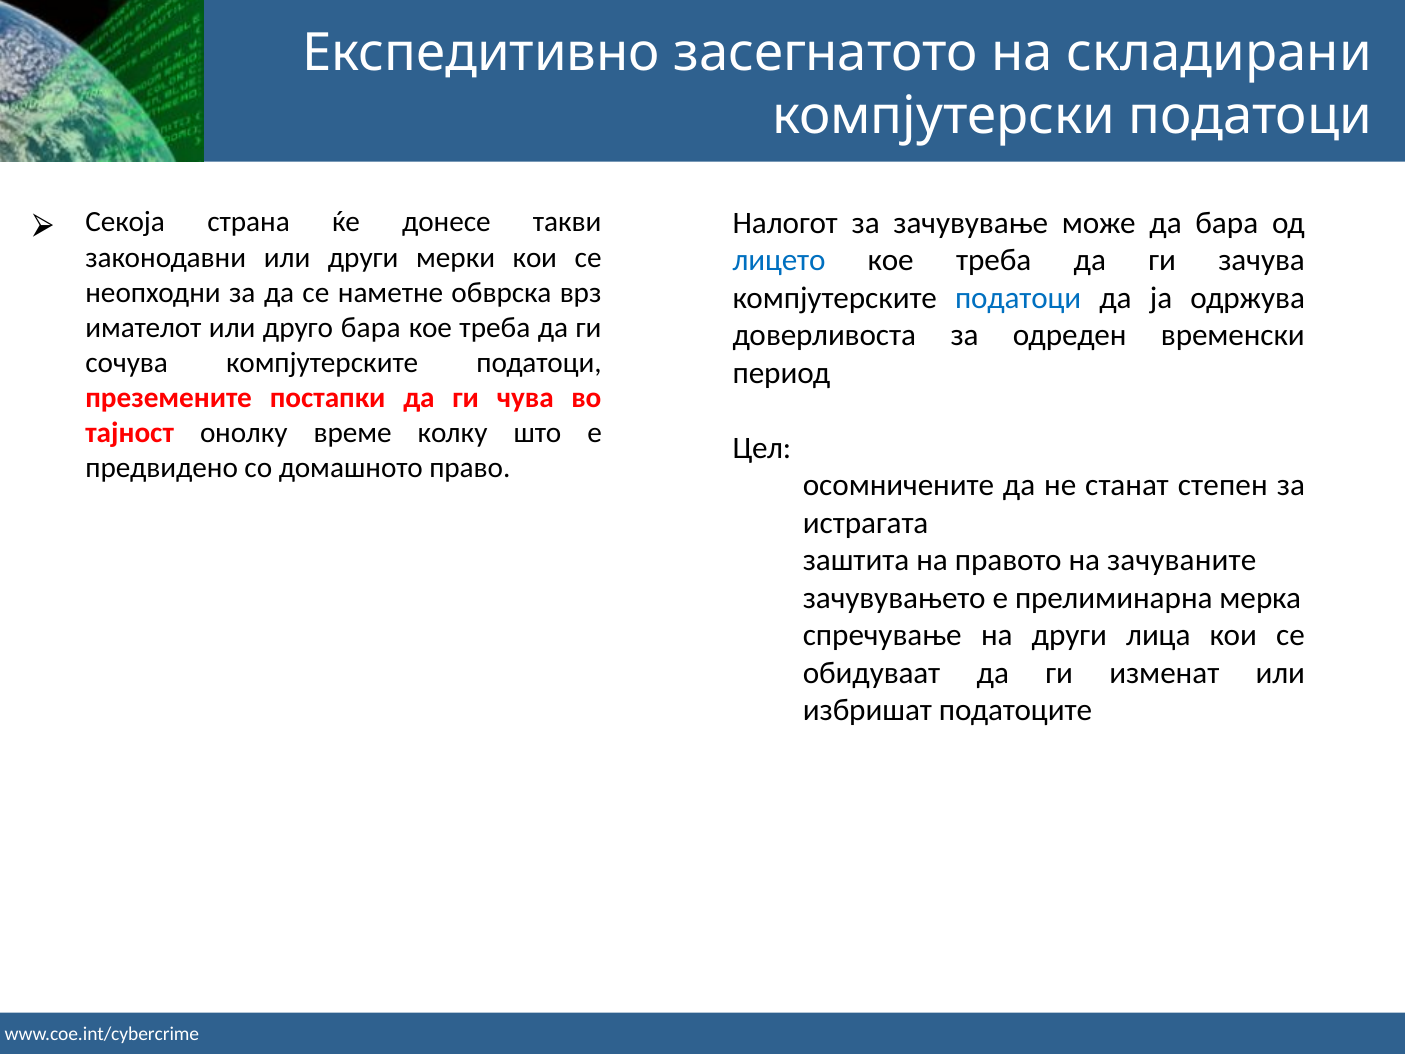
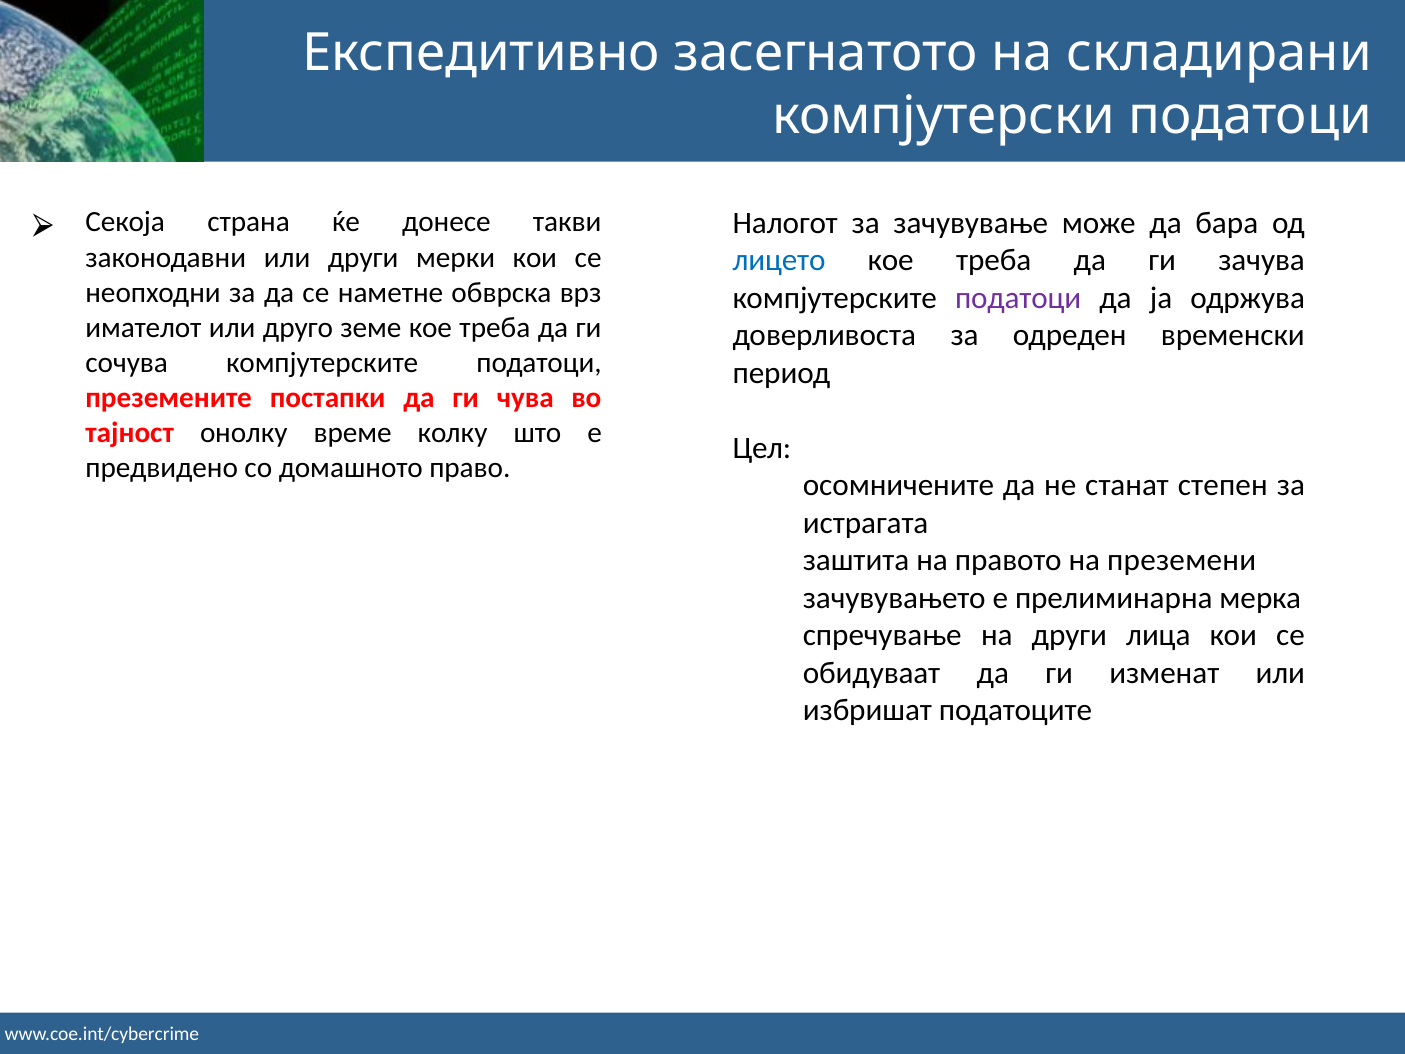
податоци colour: blue -> purple (1018, 298)
друго бара: бара -> земе (371, 328)
зачуваните: зачуваните -> преземени (1182, 560)
